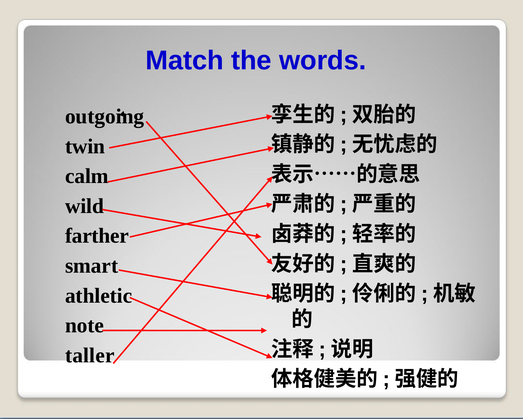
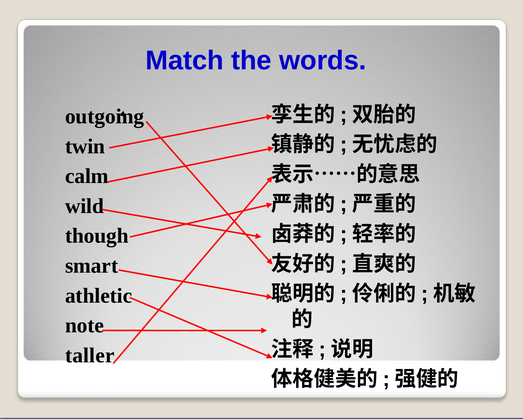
farther: farther -> though (97, 236)
